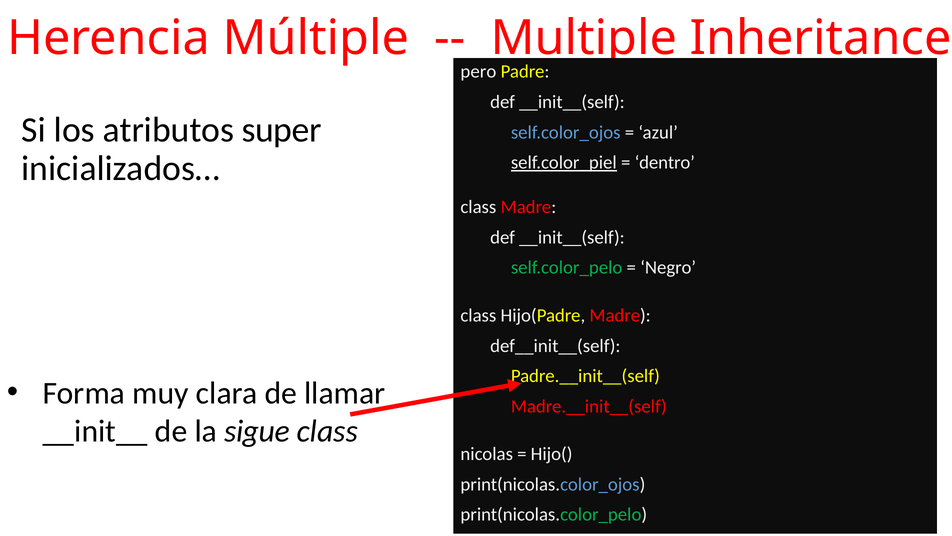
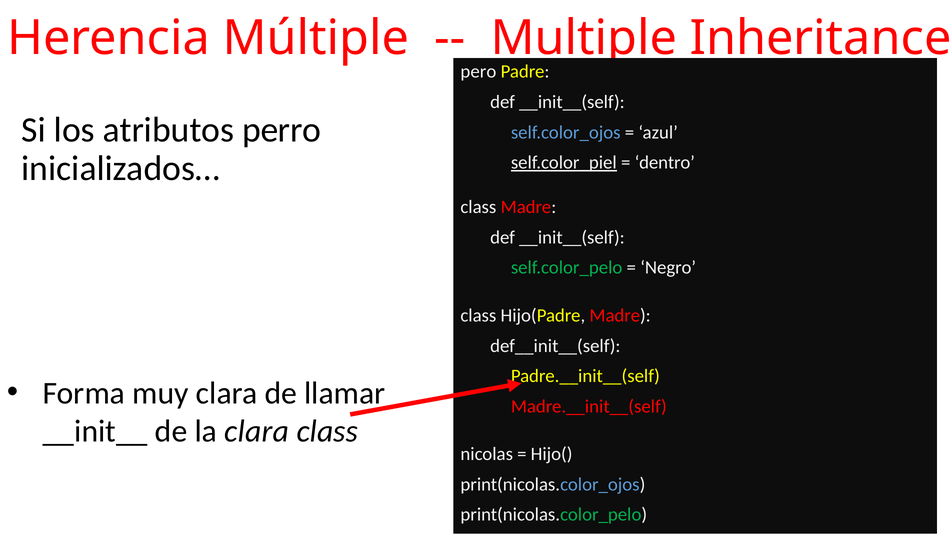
super: super -> perro (282, 130)
la sigue: sigue -> clara (257, 431)
